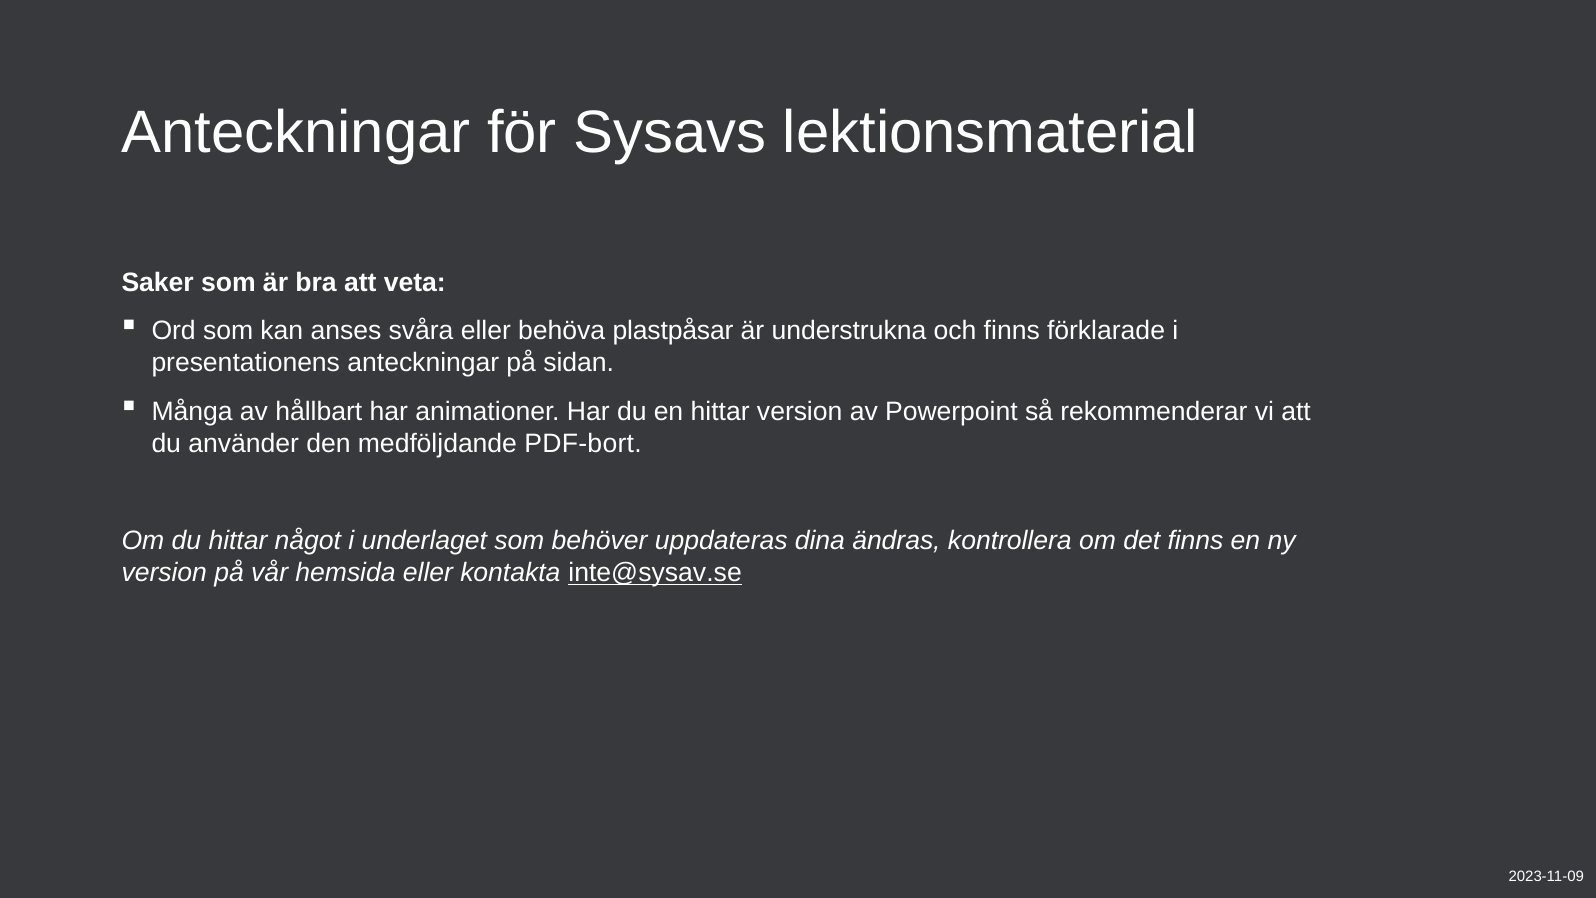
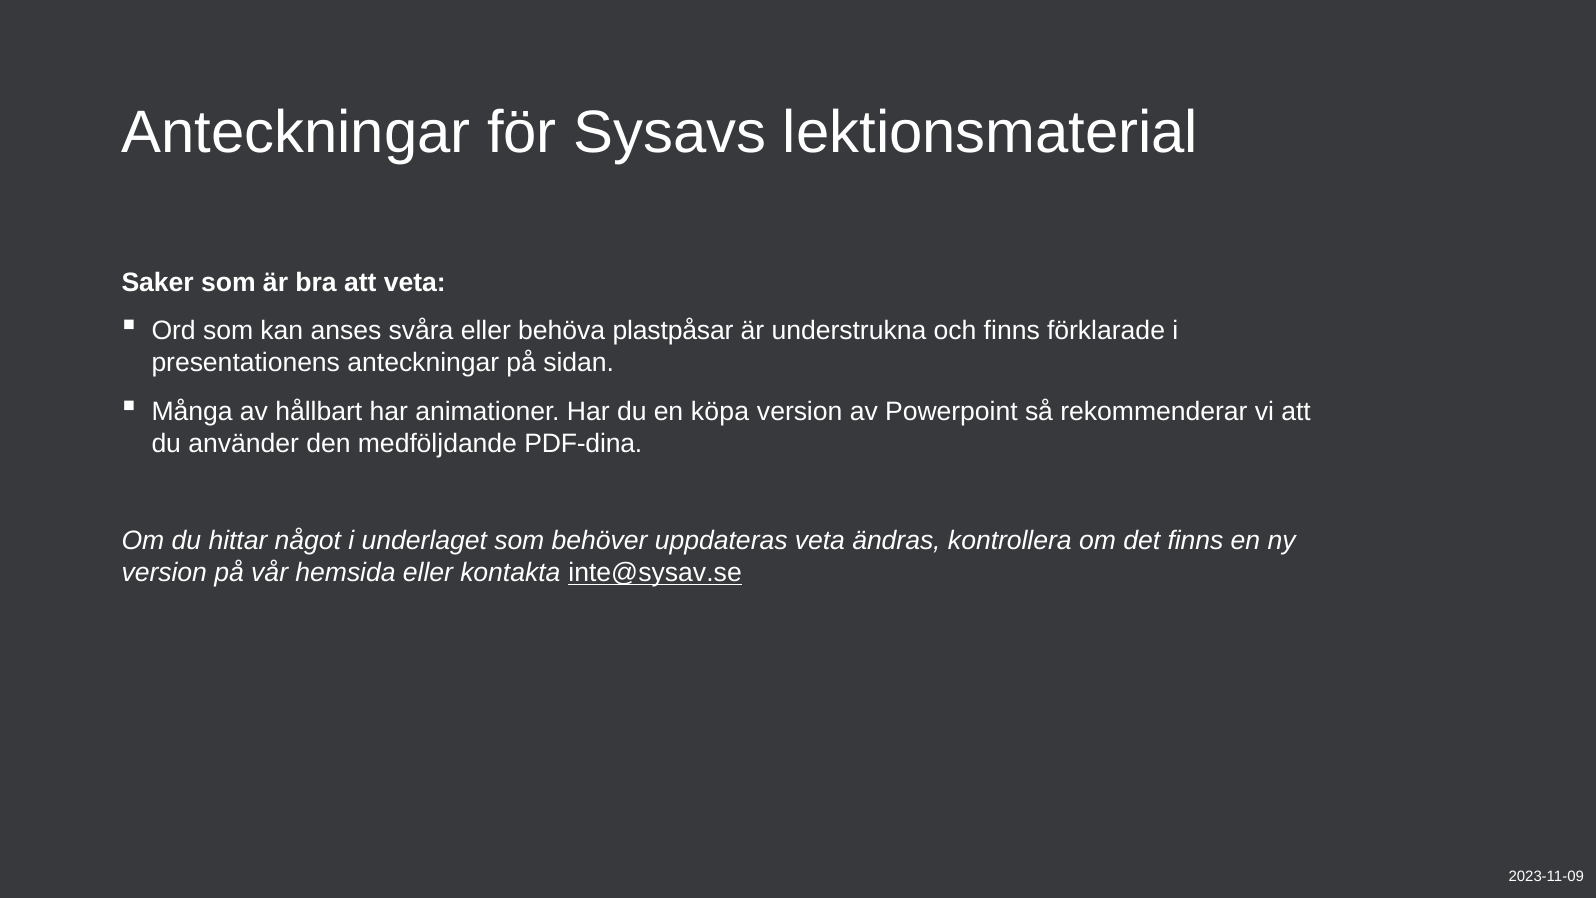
en hittar: hittar -> köpa (720, 412)
PDF-bort: PDF-bort -> PDF-dina (583, 443)
uppdateras dina: dina -> veta (820, 541)
